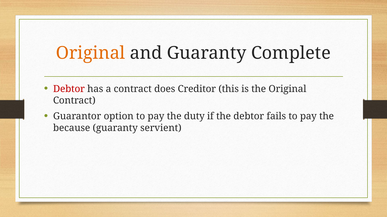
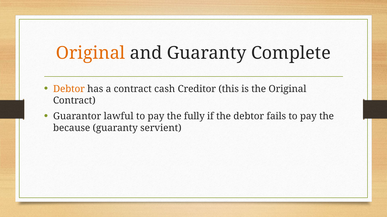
Debtor colour: red -> orange (69, 89)
does: does -> cash (165, 89)
option: option -> lawful (119, 117)
duty: duty -> fully (194, 117)
